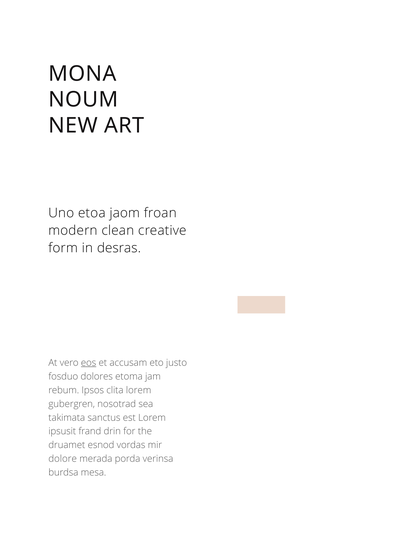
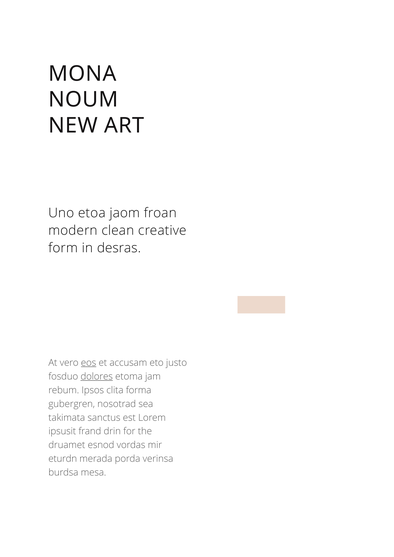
dolores underline: none -> present (97, 377)
clita lorem: lorem -> forma (139, 390)
dolore: dolore -> eturdn (63, 459)
